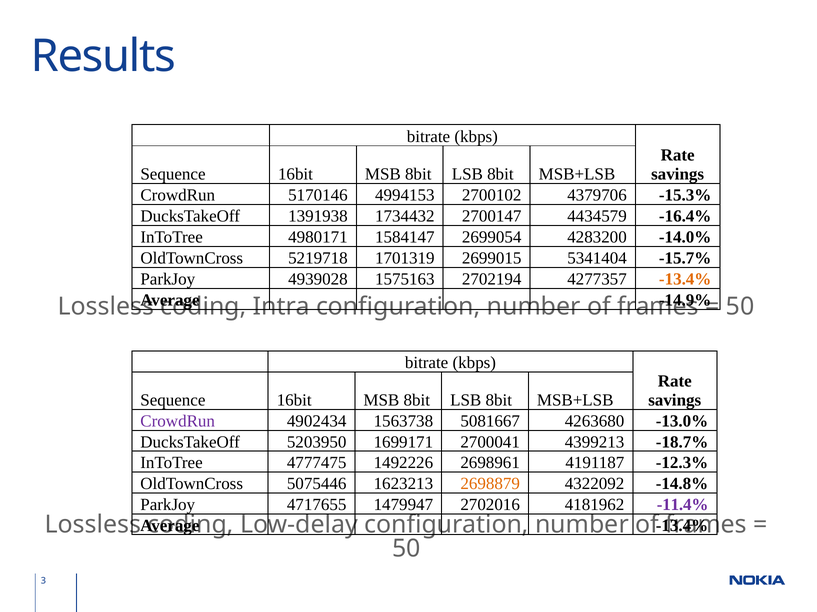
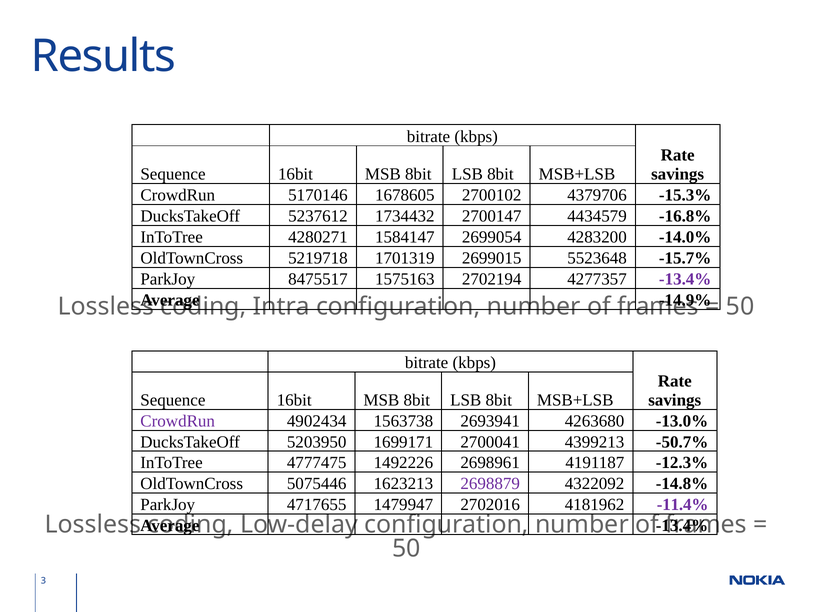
4994153: 4994153 -> 1678605 (405, 195)
1391938: 1391938 -> 5237612 (318, 216)
-16.4%: -16.4% -> -16.8% (685, 216)
4980171: 4980171 -> 4280271 (318, 237)
5341404: 5341404 -> 5523648 (597, 259)
4939028: 4939028 -> 8475517 (318, 280)
-13.4% colour: orange -> purple (685, 280)
5081667: 5081667 -> 2693941 (490, 422)
-18.7%: -18.7% -> -50.7% (682, 442)
2698879 colour: orange -> purple (490, 484)
